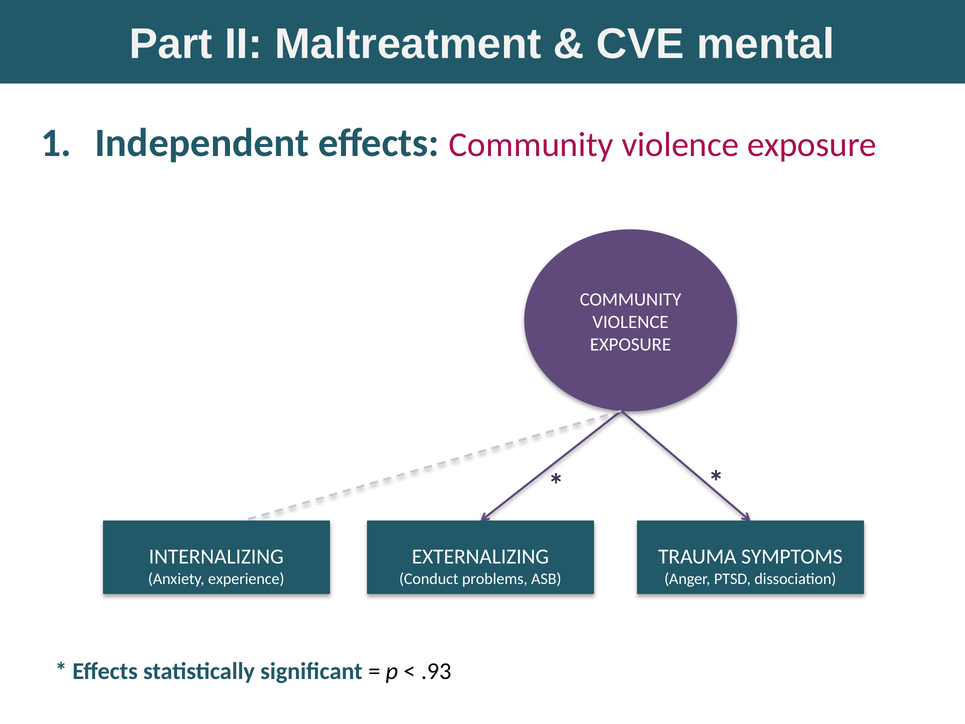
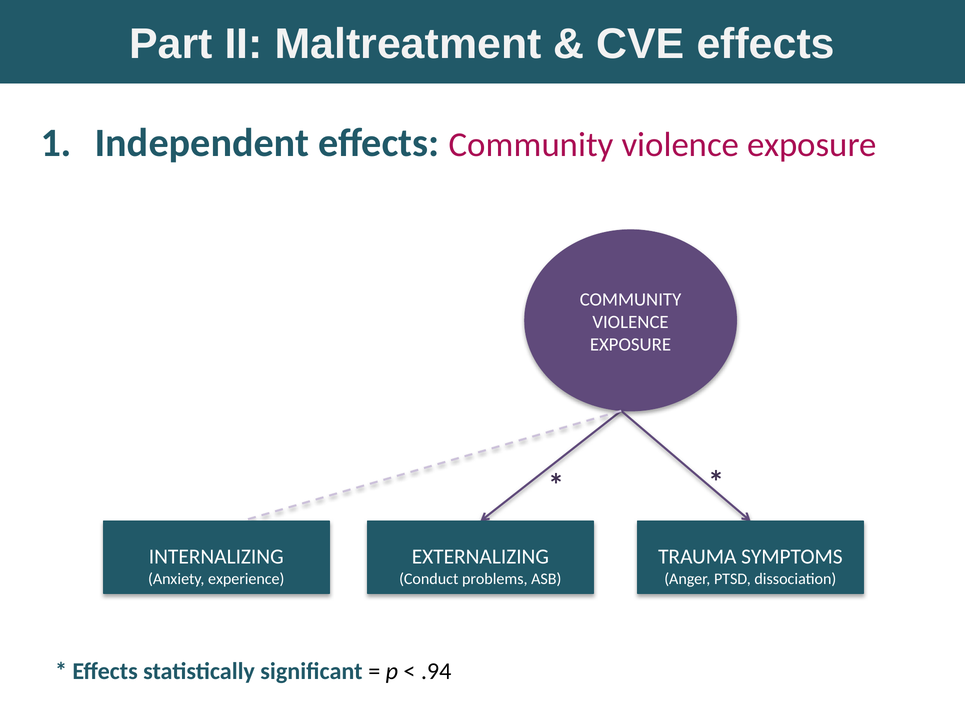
CVE mental: mental -> effects (766, 44)
.93: .93 -> .94 (436, 671)
